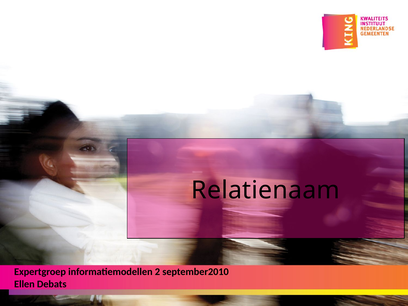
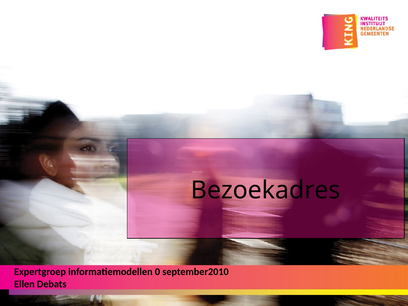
Relatienaam: Relatienaam -> Bezoekadres (266, 190)
2: 2 -> 0 (157, 272)
